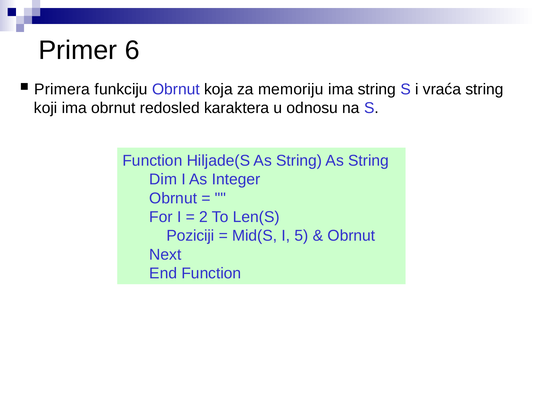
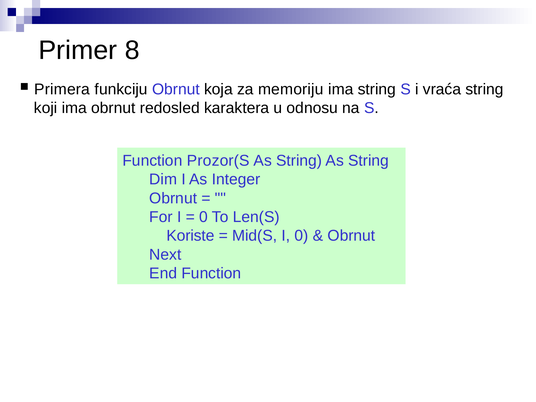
6: 6 -> 8 (132, 50)
Hiljade(S: Hiljade(S -> Prozor(S (218, 161)
2: 2 -> 0 (204, 217)
Poziciji: Poziciji -> Koriste (191, 236)
I 5: 5 -> 0 (302, 236)
